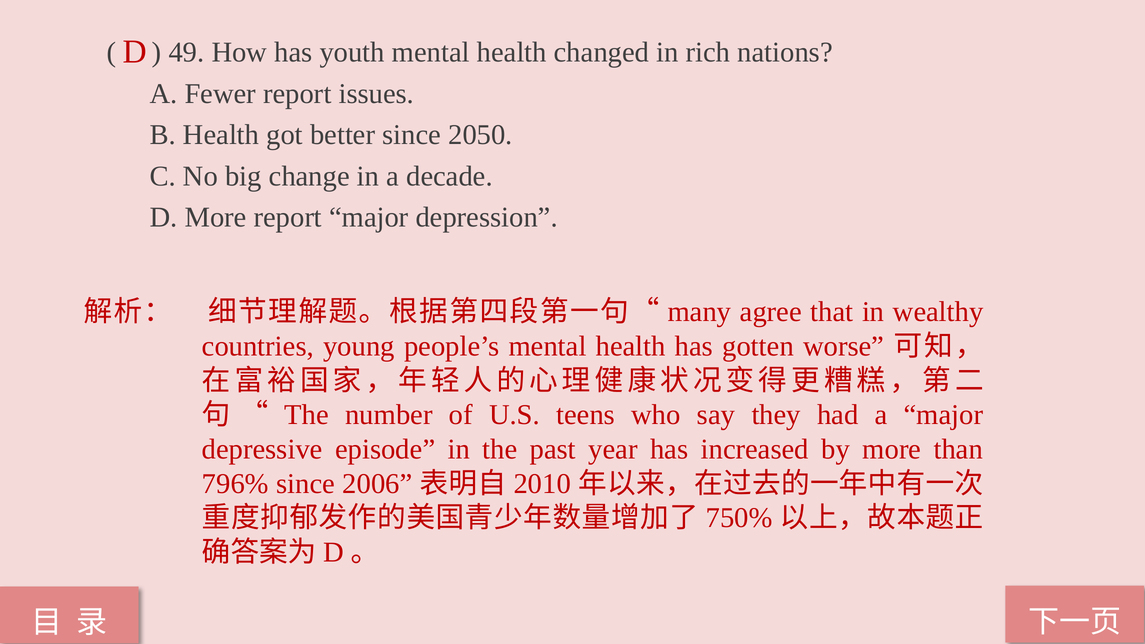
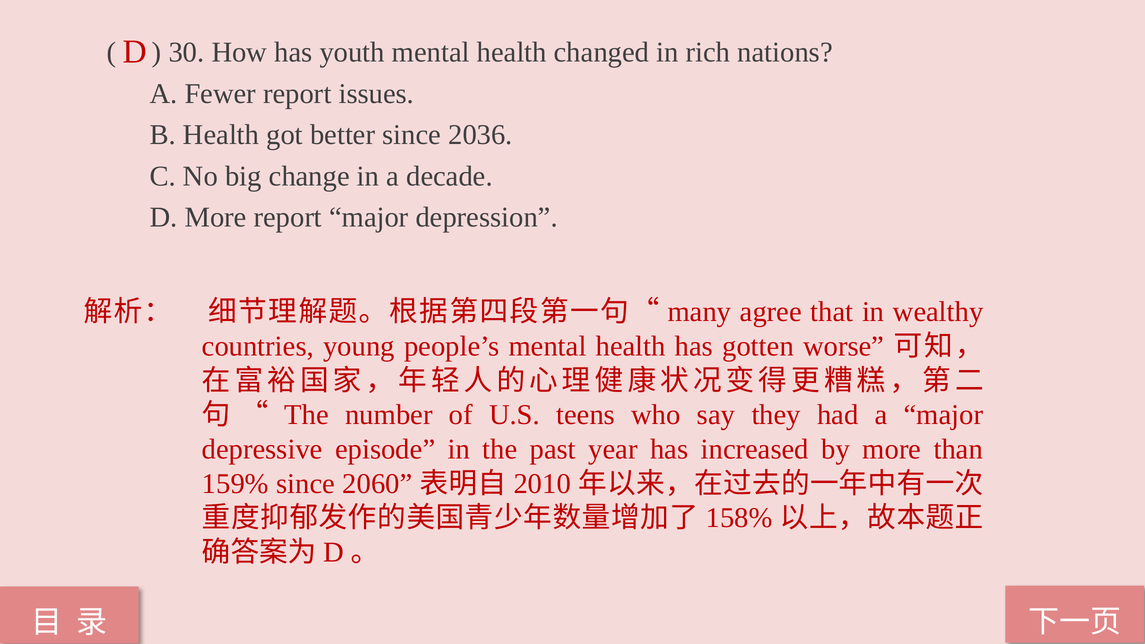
49: 49 -> 30 (187, 52)
2050: 2050 -> 2036 (480, 135)
796%: 796% -> 159% (235, 484)
2006: 2006 -> 2060 (377, 484)
750%: 750% -> 158% (739, 518)
